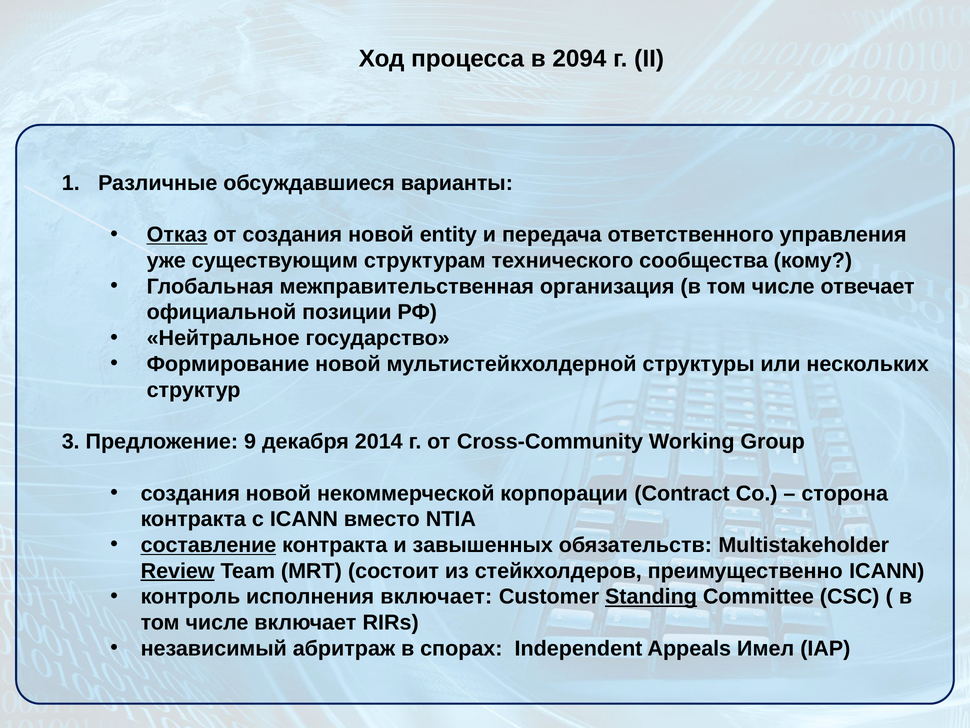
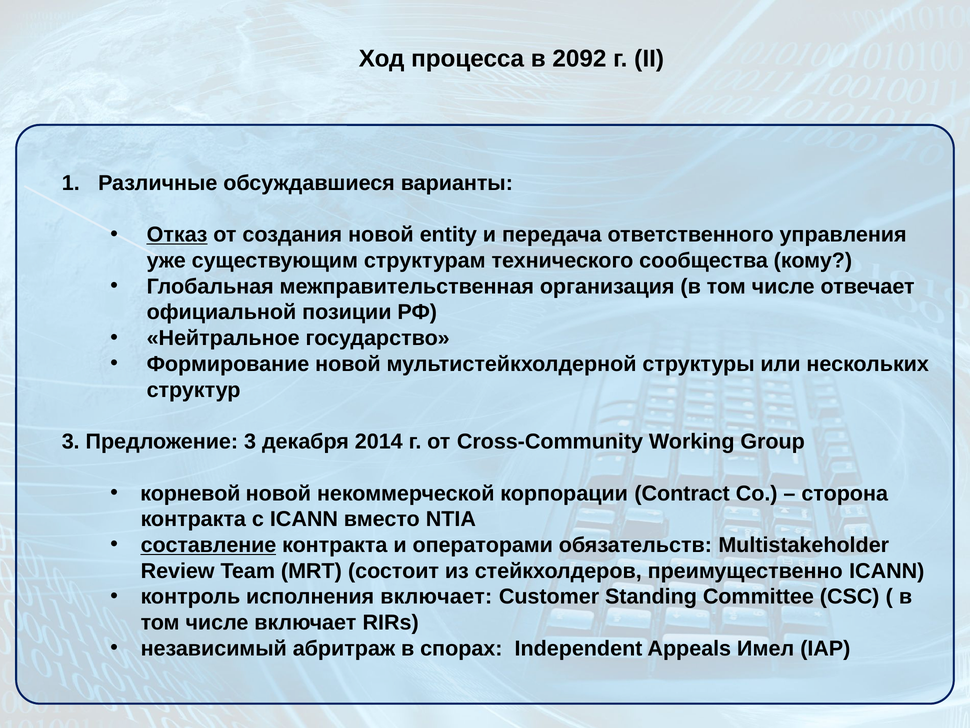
2094: 2094 -> 2092 (579, 59)
Предложение 9: 9 -> 3 (250, 441)
создания: создания -> корневой (190, 493)
завышенных: завышенных -> операторами (483, 545)
Review underline: present -> none (178, 571)
Standing underline: present -> none (651, 596)
